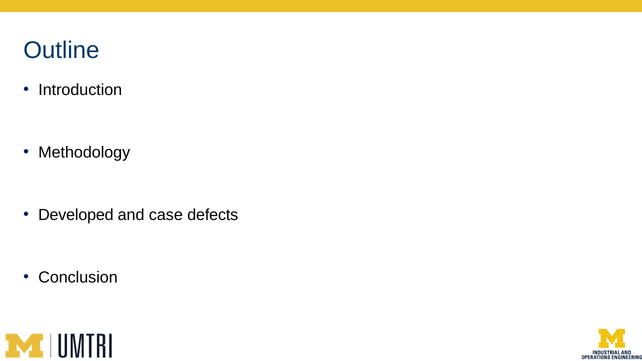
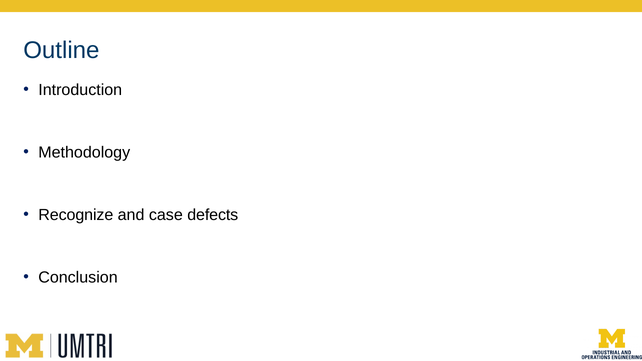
Developed: Developed -> Recognize (76, 215)
